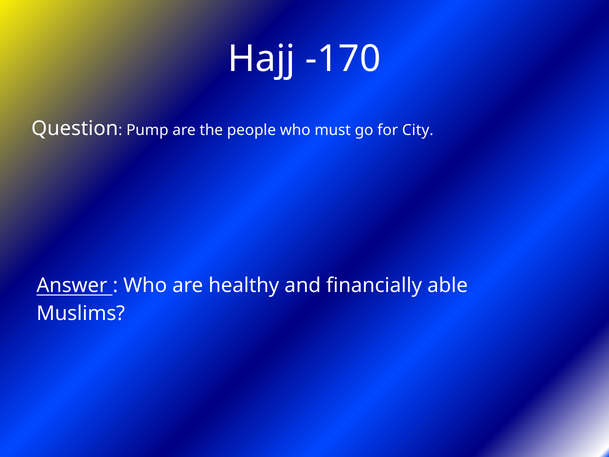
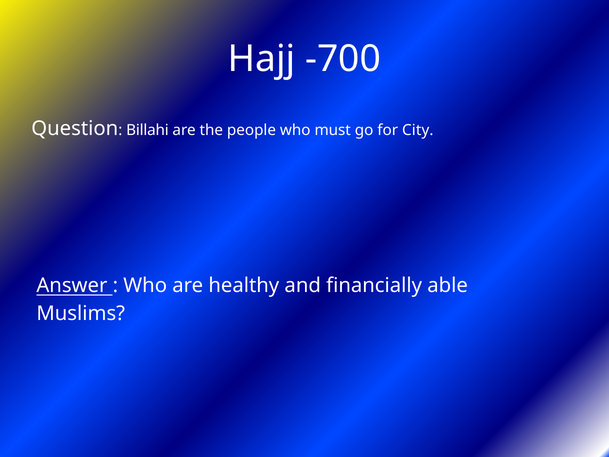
-170: -170 -> -700 (343, 59)
Pump: Pump -> Billahi (147, 130)
